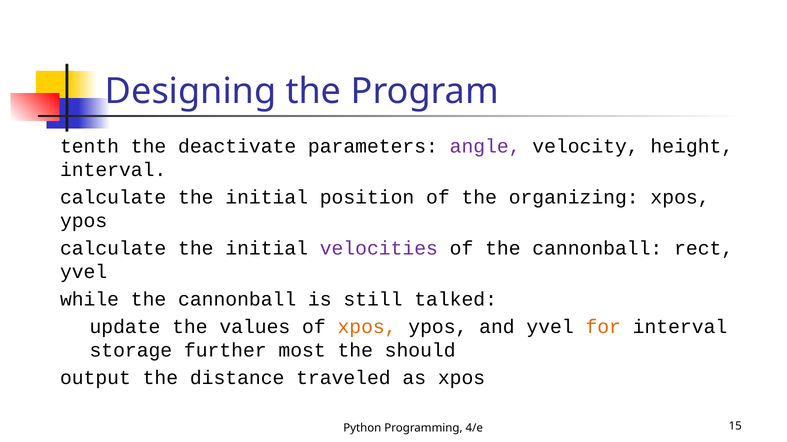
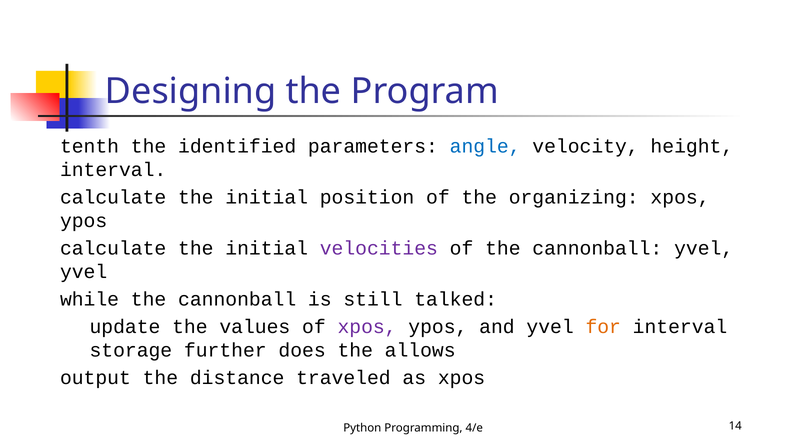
deactivate: deactivate -> identified (237, 146)
angle colour: purple -> blue (485, 146)
cannonball rect: rect -> yvel (704, 249)
xpos colour: orange -> purple (367, 327)
most: most -> does (302, 351)
should: should -> allows (420, 351)
15: 15 -> 14 (735, 427)
